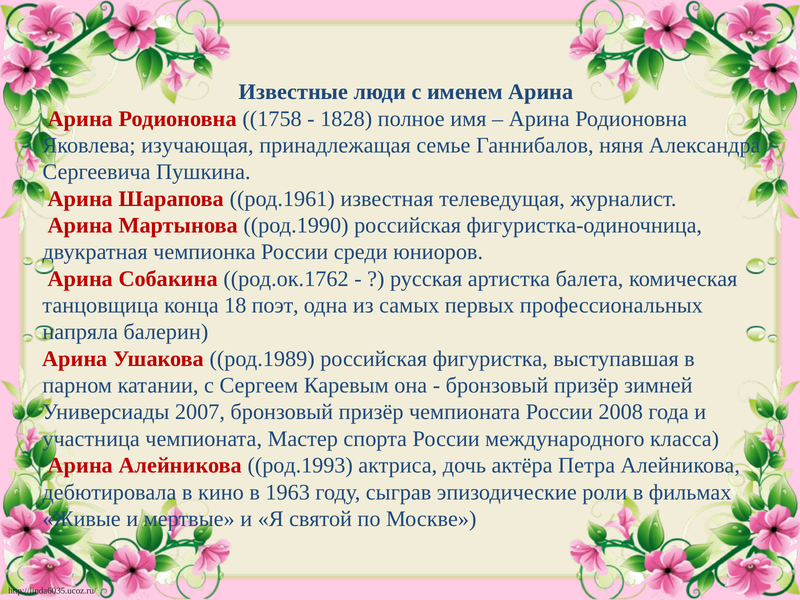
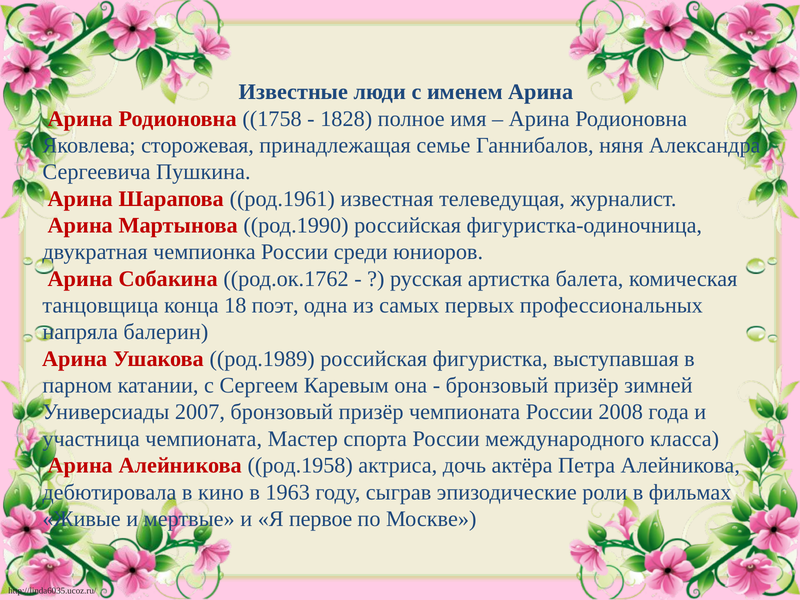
изучающая: изучающая -> сторожевая (197, 145)
род.1993: род.1993 -> род.1958 (300, 466)
святой: святой -> первое (321, 519)
